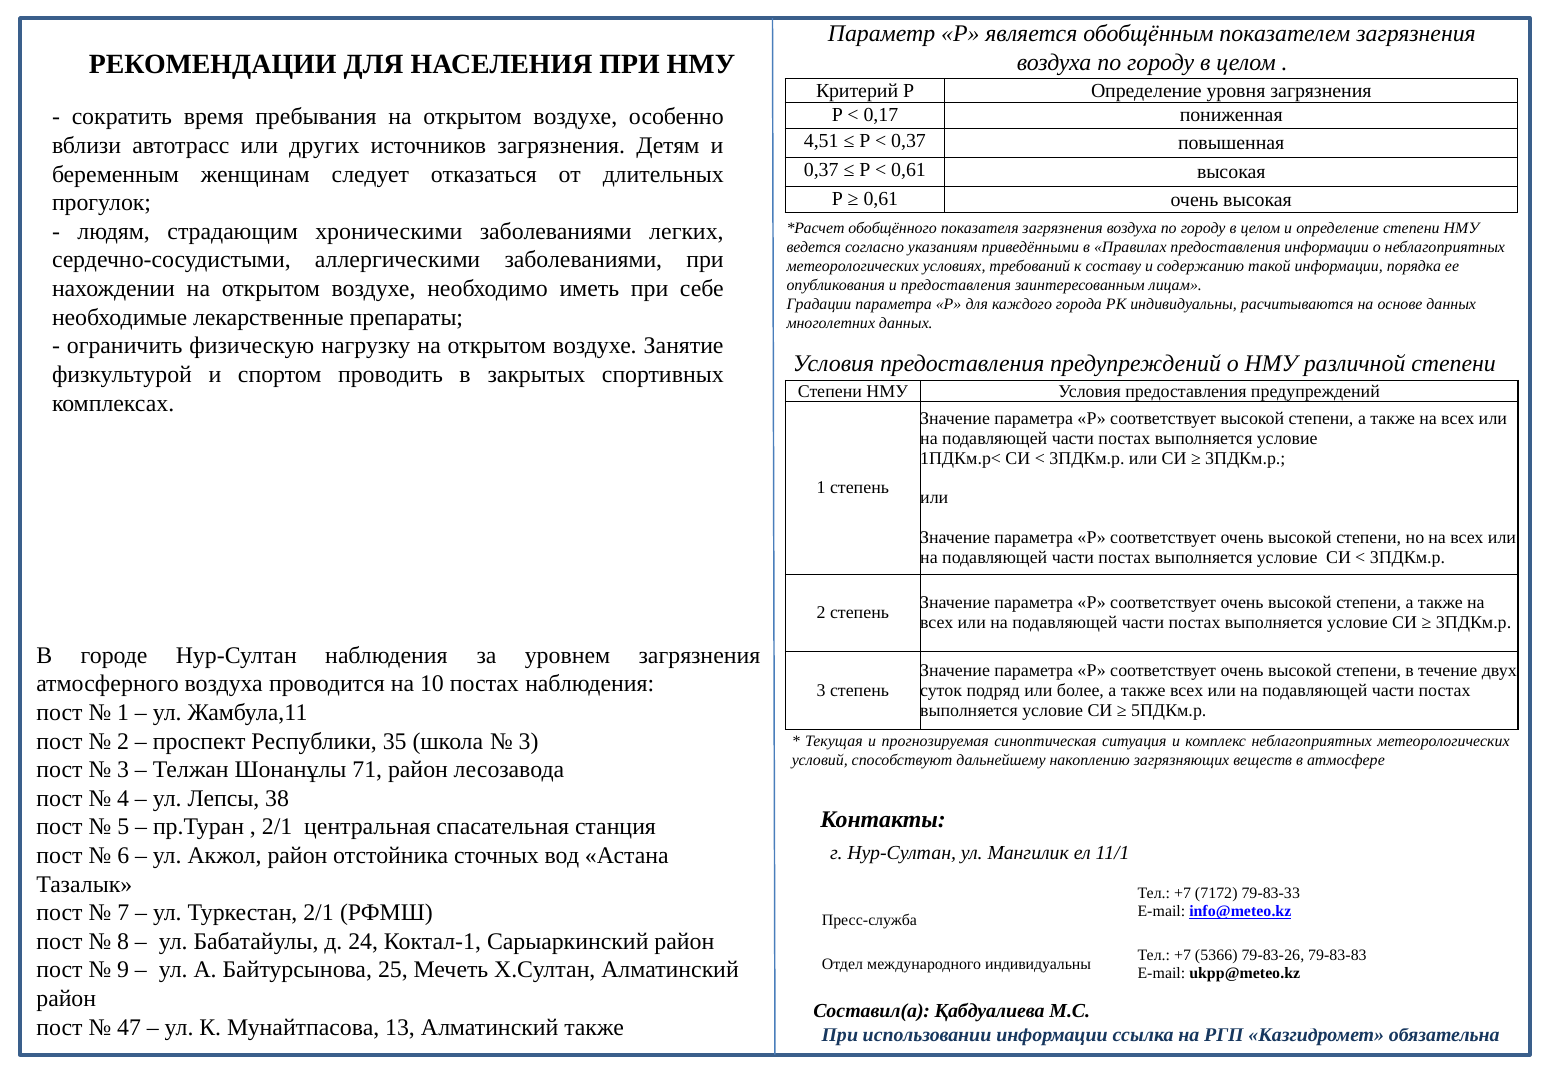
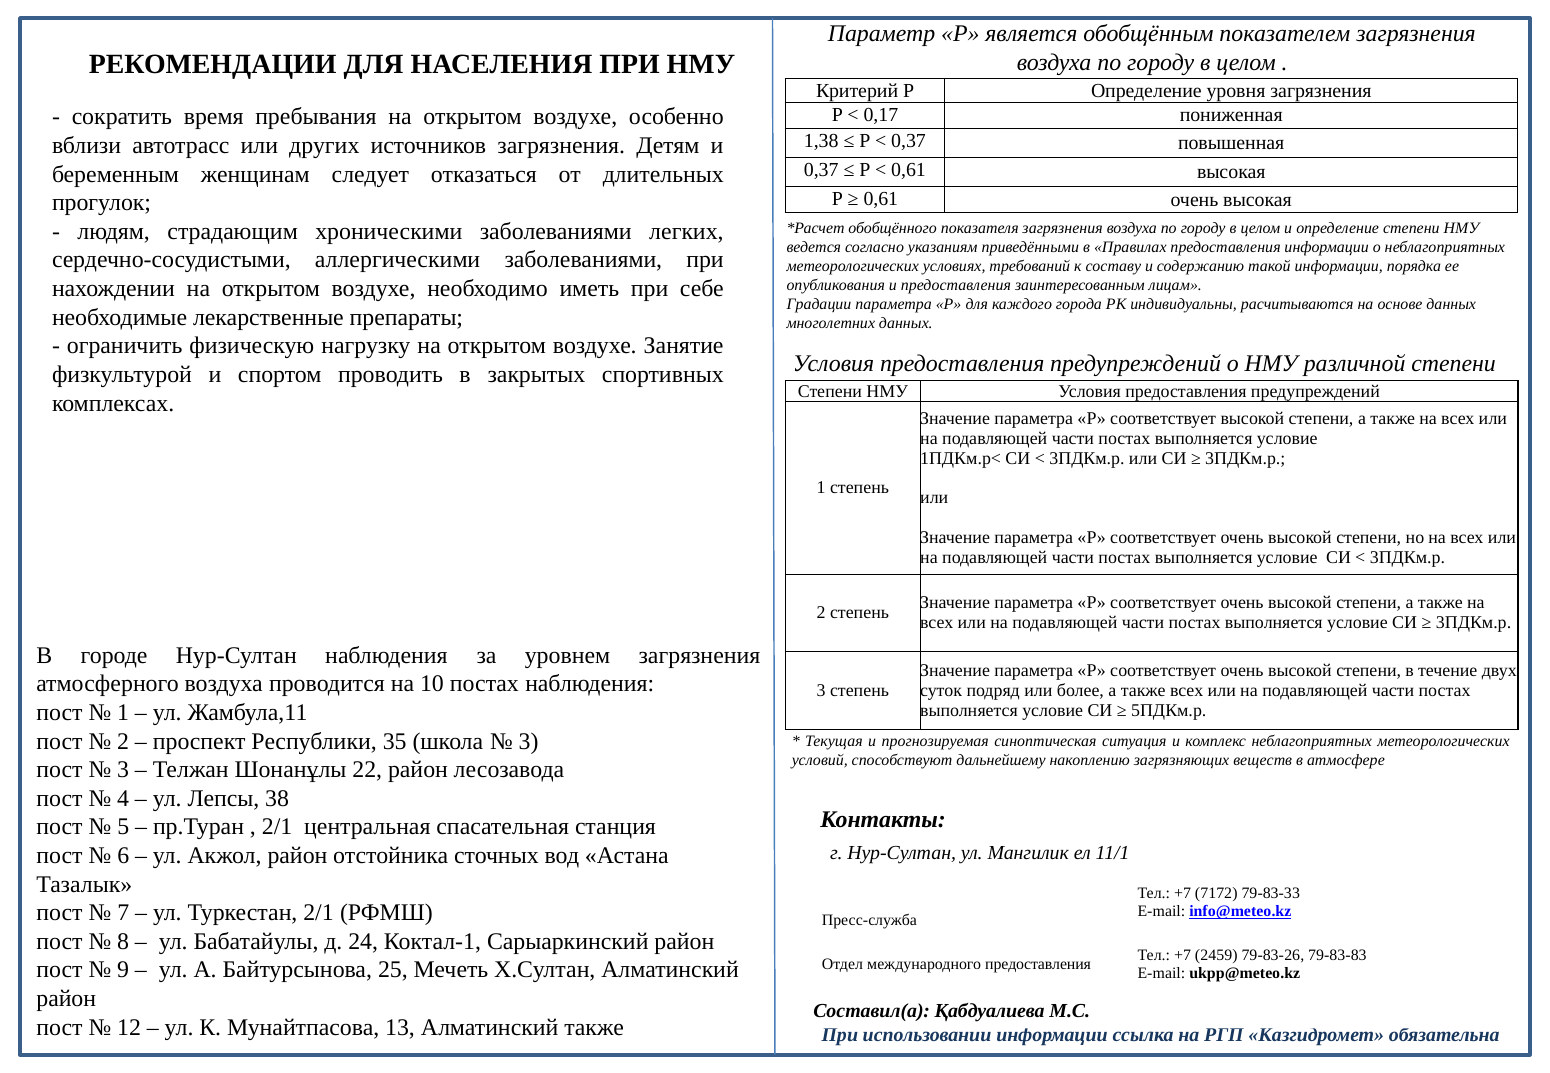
4,51: 4,51 -> 1,38 (821, 141)
71: 71 -> 22 (367, 770)
5366: 5366 -> 2459 (1216, 956)
международного индивидуальны: индивидуальны -> предоставления (1038, 965)
47: 47 -> 12 (129, 1027)
